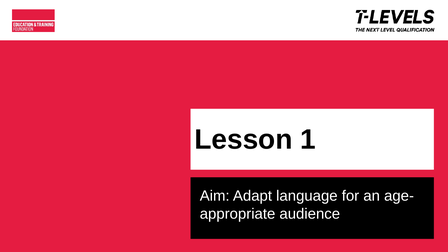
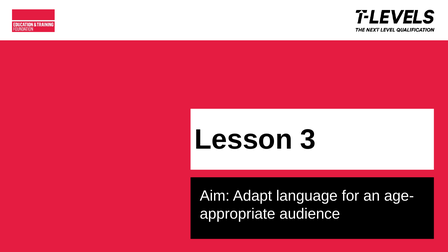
Lesson 1: 1 -> 3 (308, 140)
